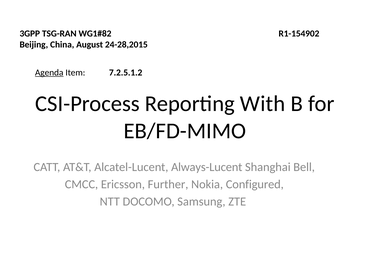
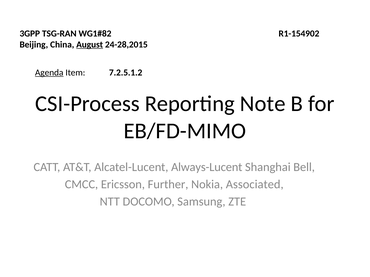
August underline: none -> present (90, 45)
With: With -> Note (263, 104)
Configured: Configured -> Associated (255, 185)
